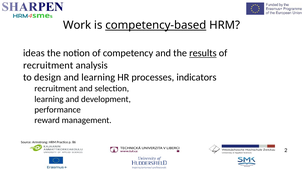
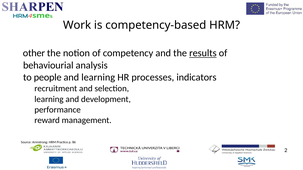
competency-based underline: present -> none (156, 25)
ideas: ideas -> other (34, 53)
recruitment: recruitment -> behaviourial (48, 65)
design: design -> people (48, 78)
